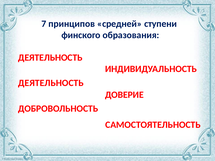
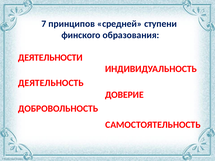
ДЕЯТЕЛЬНОСТЬ: ДЕЯТЕЛЬНОСТЬ -> ДЕЯТЕЛЬНОСТИ (50, 58)
